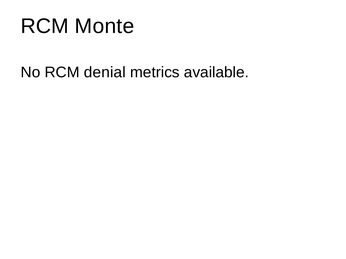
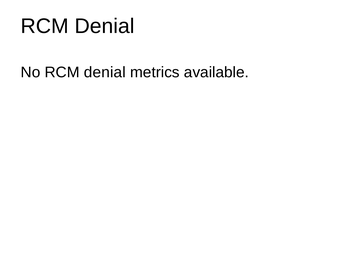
Monte: Monte -> Denial (105, 26)
